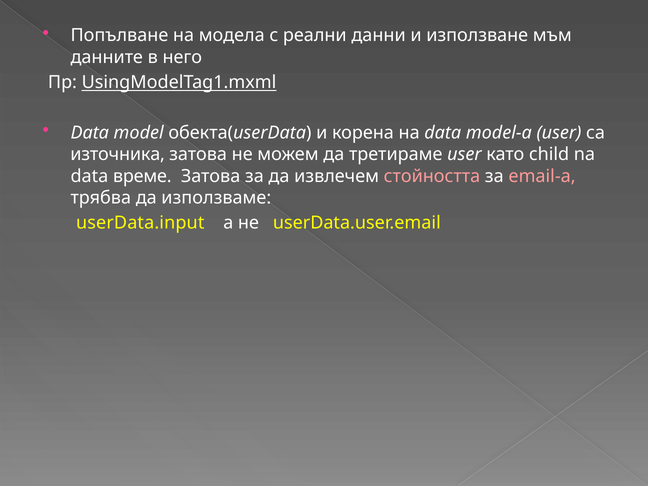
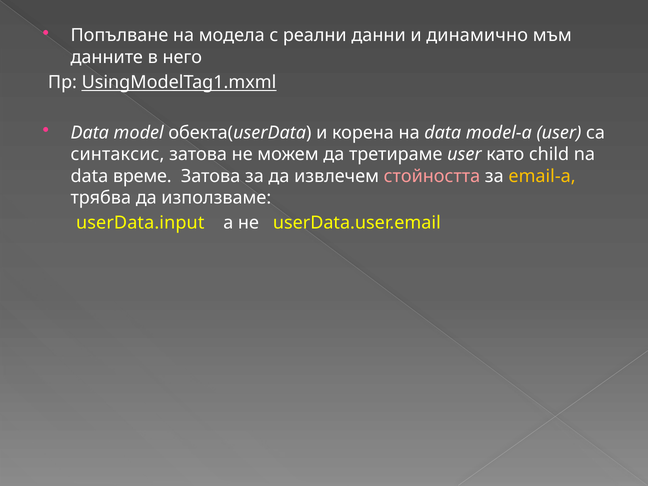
използване: използване -> динамично (477, 36)
източника: източника -> синтаксис (117, 155)
email-a colour: pink -> yellow (542, 176)
